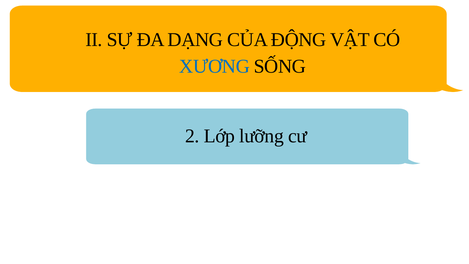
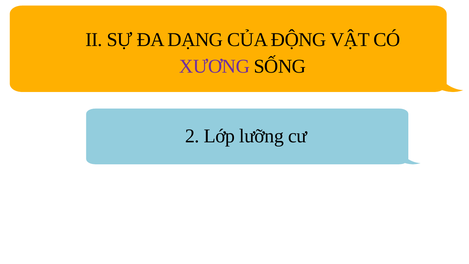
XƯƠNG colour: blue -> purple (215, 66)
